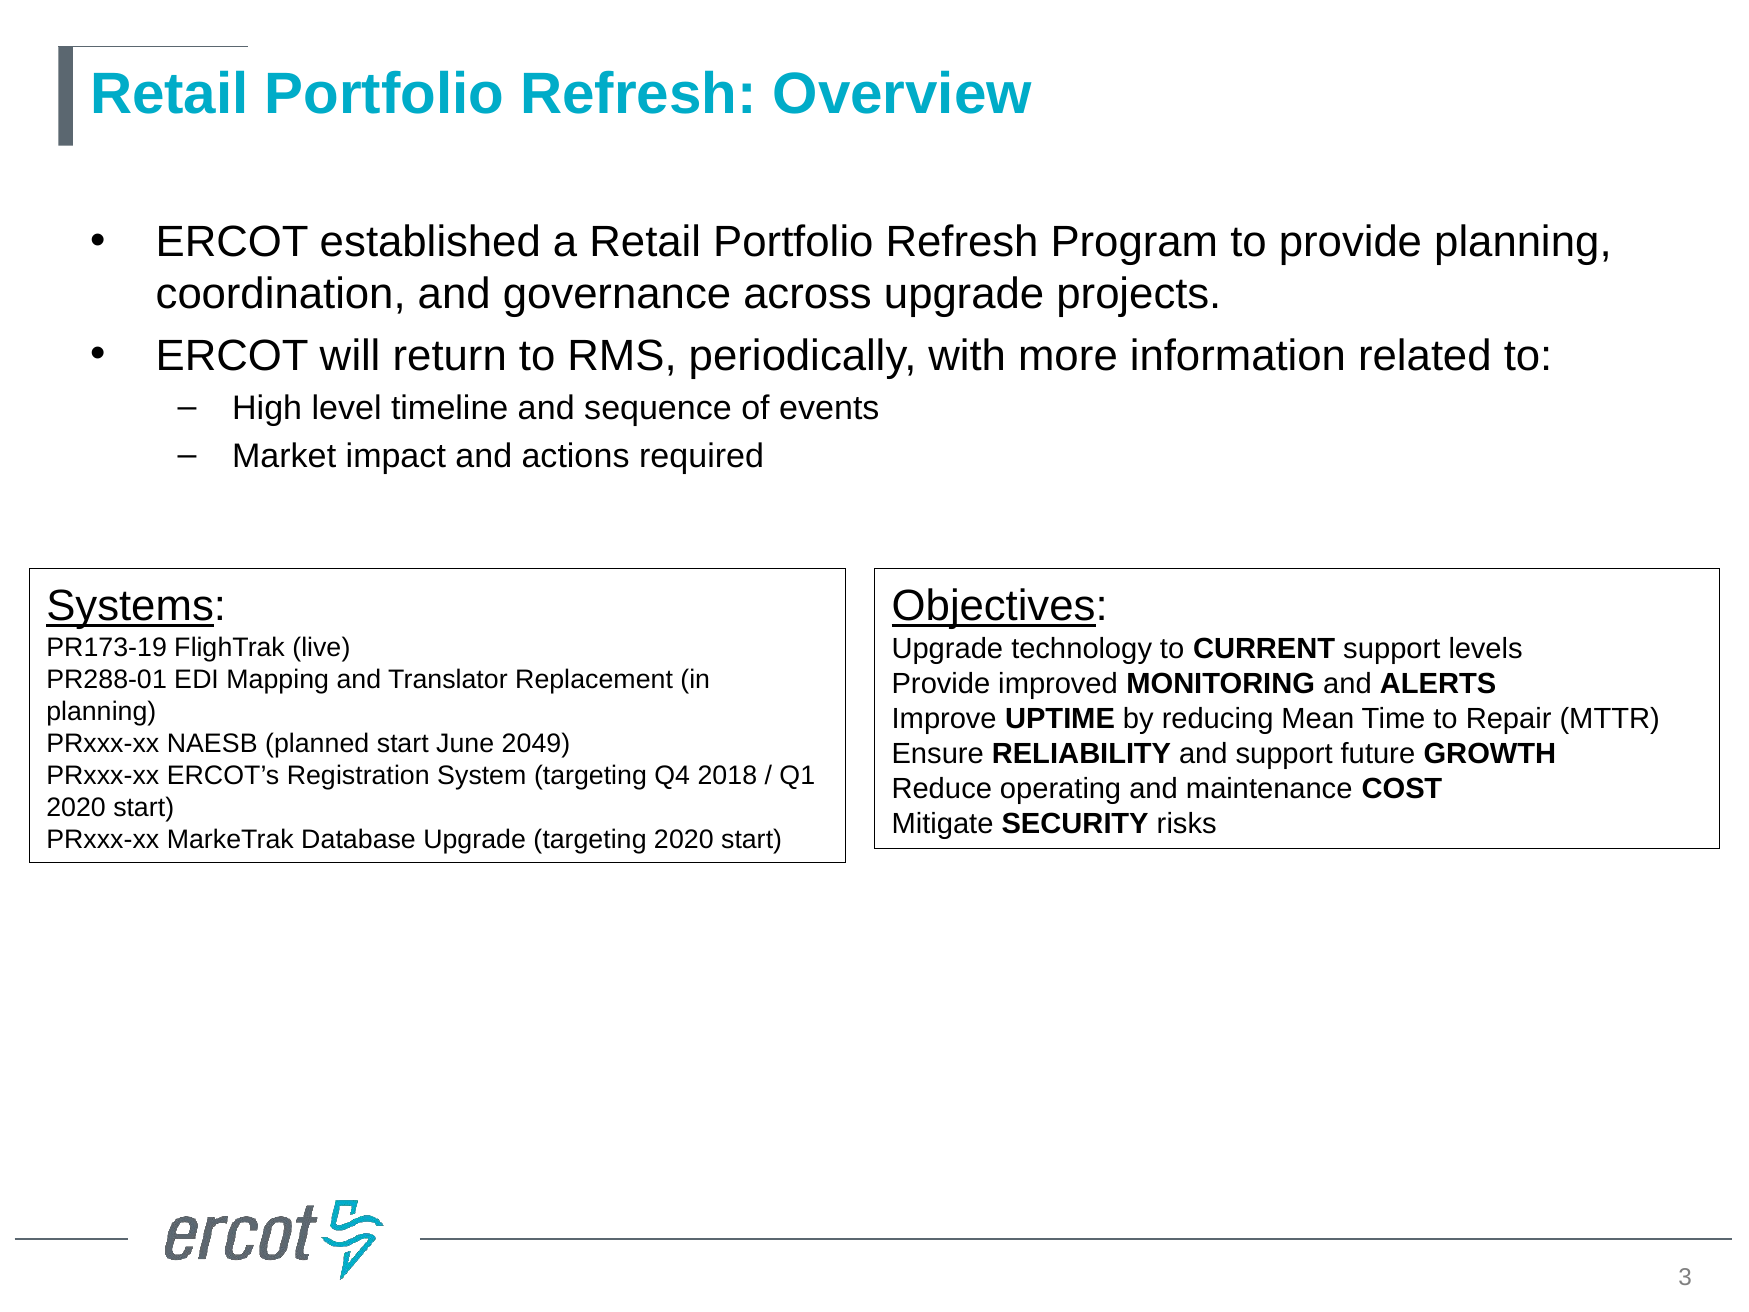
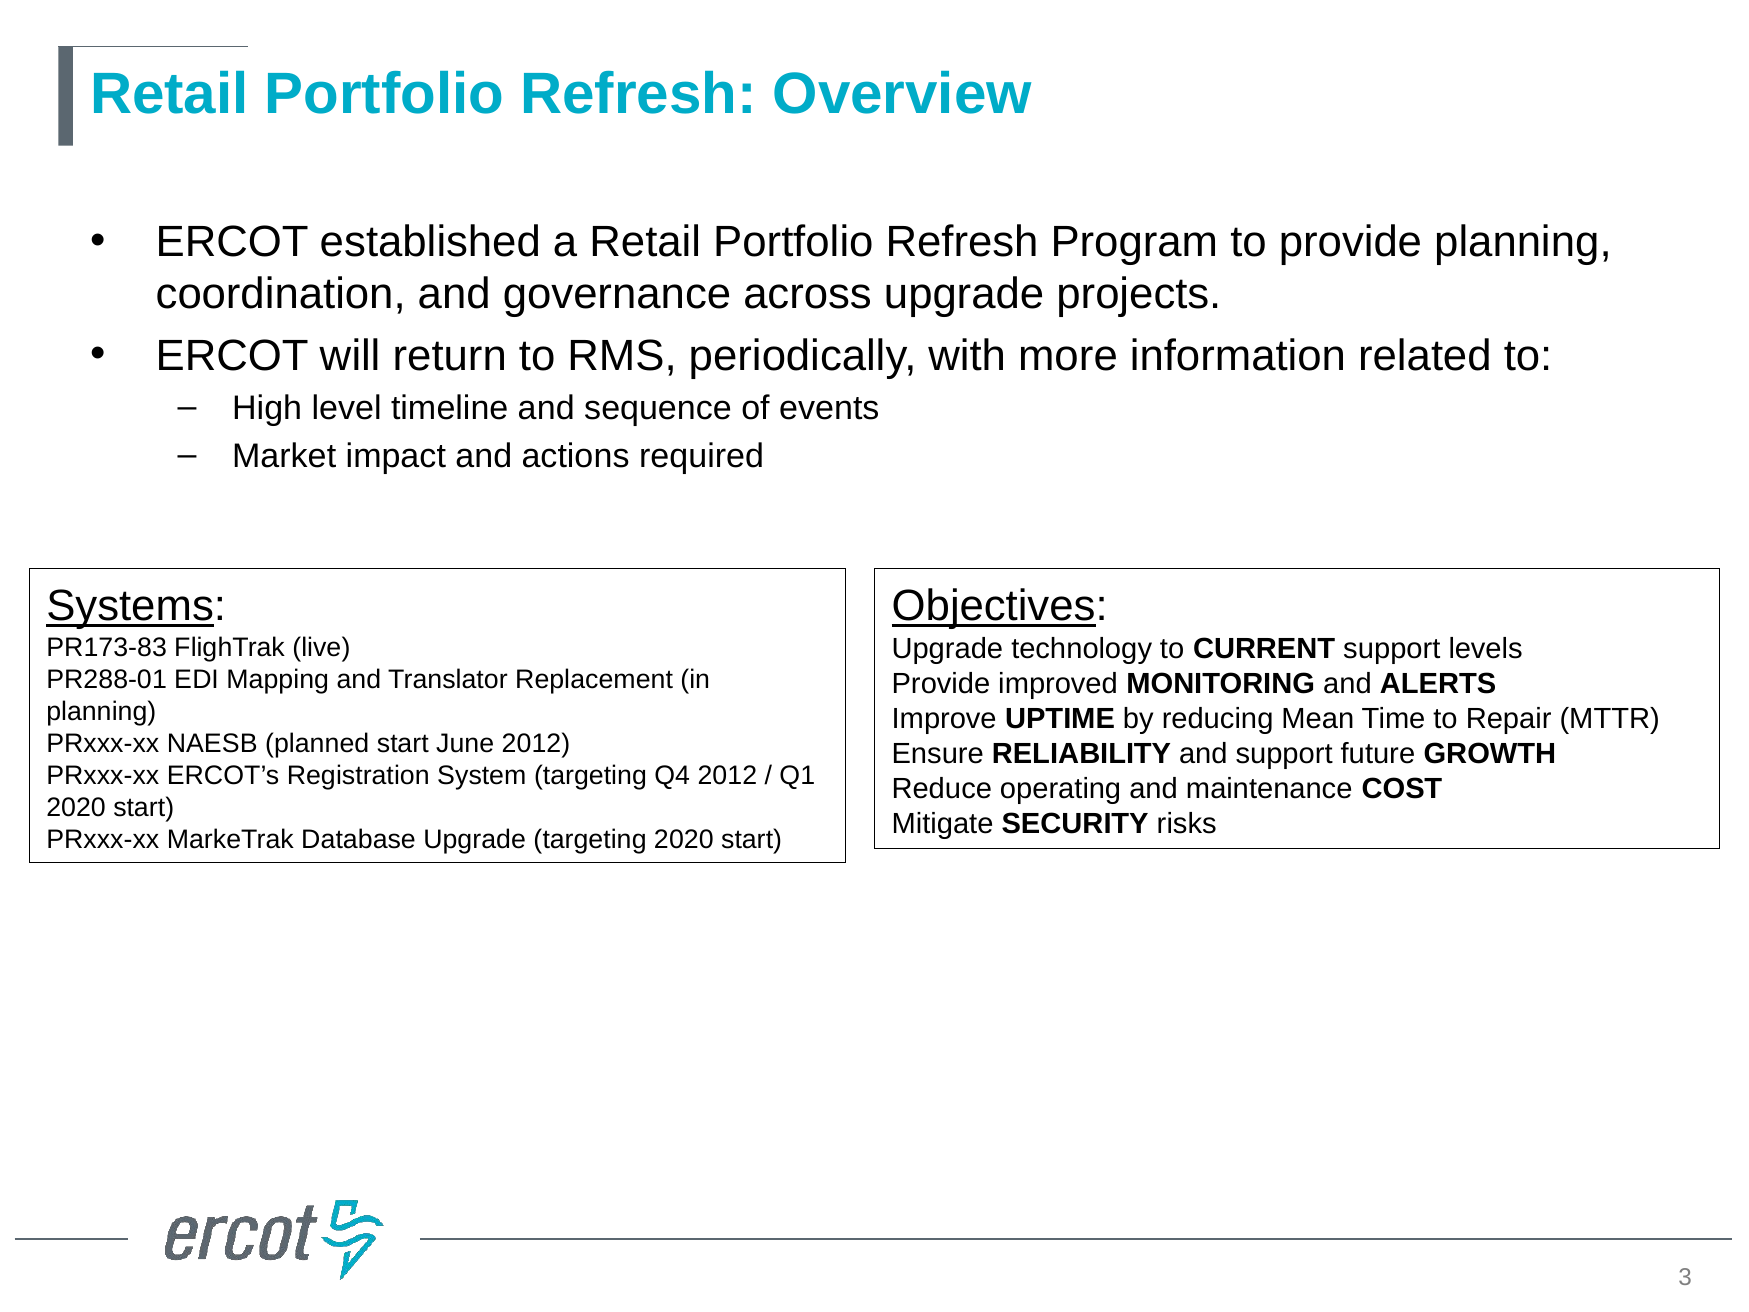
PR173-19: PR173-19 -> PR173-83 (107, 647)
June 2049: 2049 -> 2012 (536, 744)
Q4 2018: 2018 -> 2012 (727, 776)
